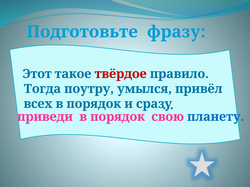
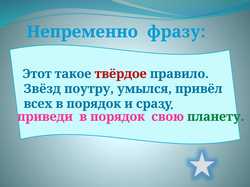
Подготовьте: Подготовьте -> Непременно (82, 32)
Тогда: Тогда -> Звёзд (42, 89)
планету colour: blue -> green (216, 117)
